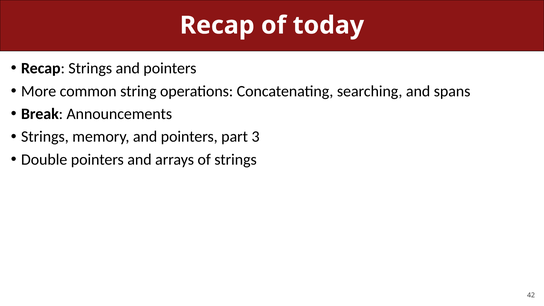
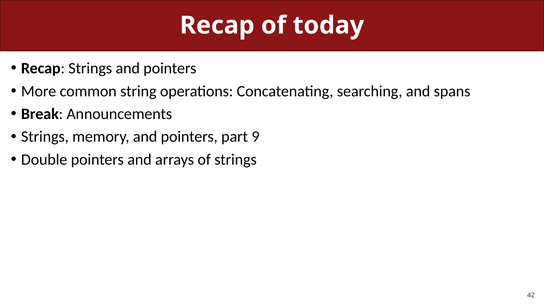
3: 3 -> 9 (256, 137)
